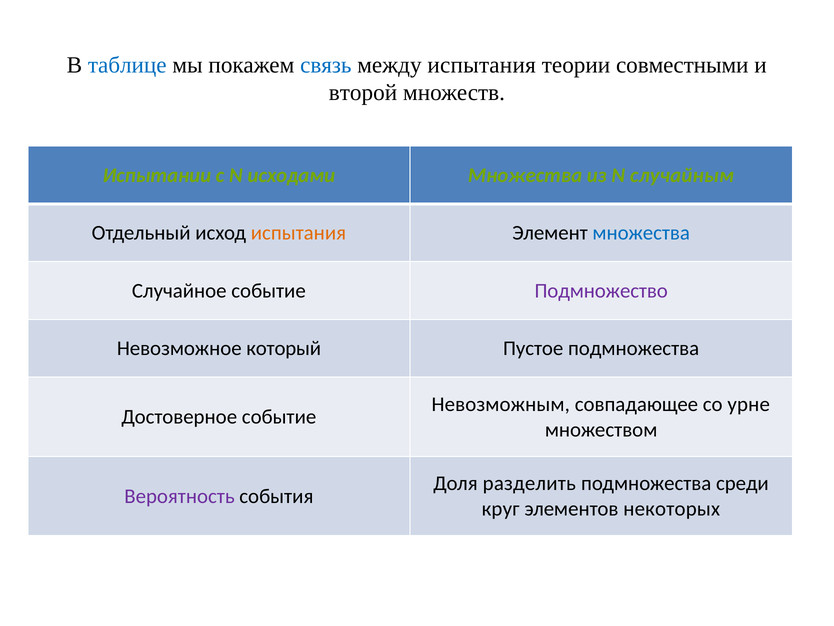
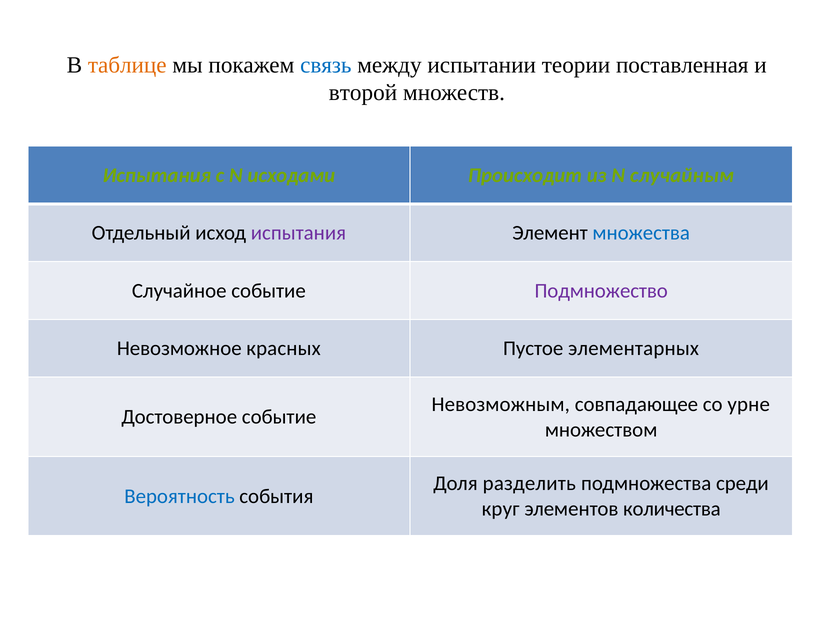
таблице colour: blue -> orange (127, 65)
между испытания: испытания -> испытании (482, 65)
совместными: совместными -> поставленная (682, 65)
Испытании: Испытании -> Испытания (157, 175)
исходами Множества: Множества -> Происходит (525, 175)
испытания colour: orange -> purple (298, 233)
который: который -> красных (284, 348)
Пустое подмножества: подмножества -> элементарных (634, 348)
Вероятность colour: purple -> blue (180, 496)
некоторых: некоторых -> количества (672, 508)
